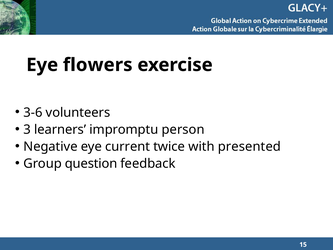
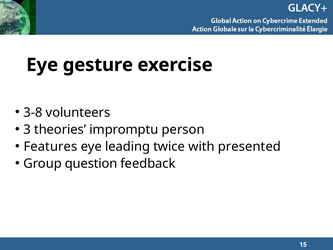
flowers: flowers -> gesture (98, 65)
3-6: 3-6 -> 3-8 (33, 112)
learners: learners -> theories (60, 129)
Negative: Negative -> Features (50, 146)
current: current -> leading (128, 146)
